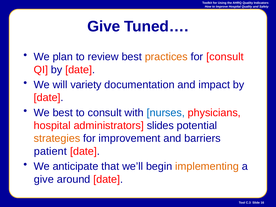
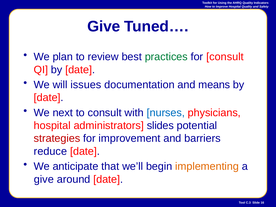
practices colour: orange -> green (166, 57)
variety: variety -> issues (86, 85)
impact: impact -> means (214, 85)
We best: best -> next (63, 113)
strategies colour: orange -> red (57, 138)
patient: patient -> reduce (50, 151)
